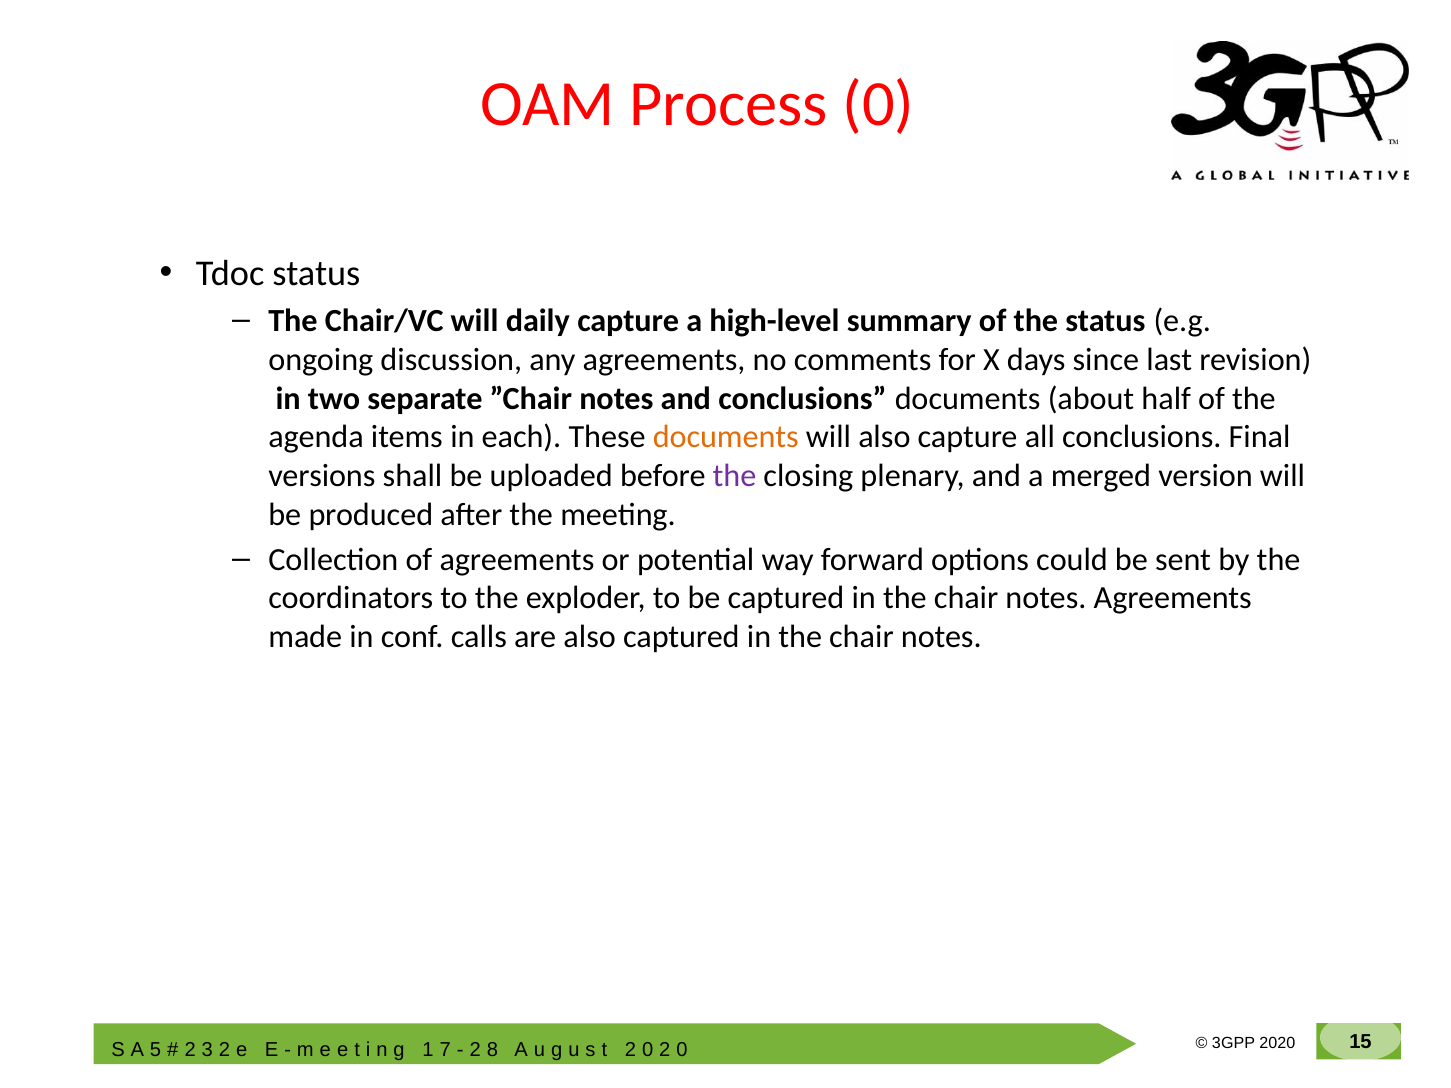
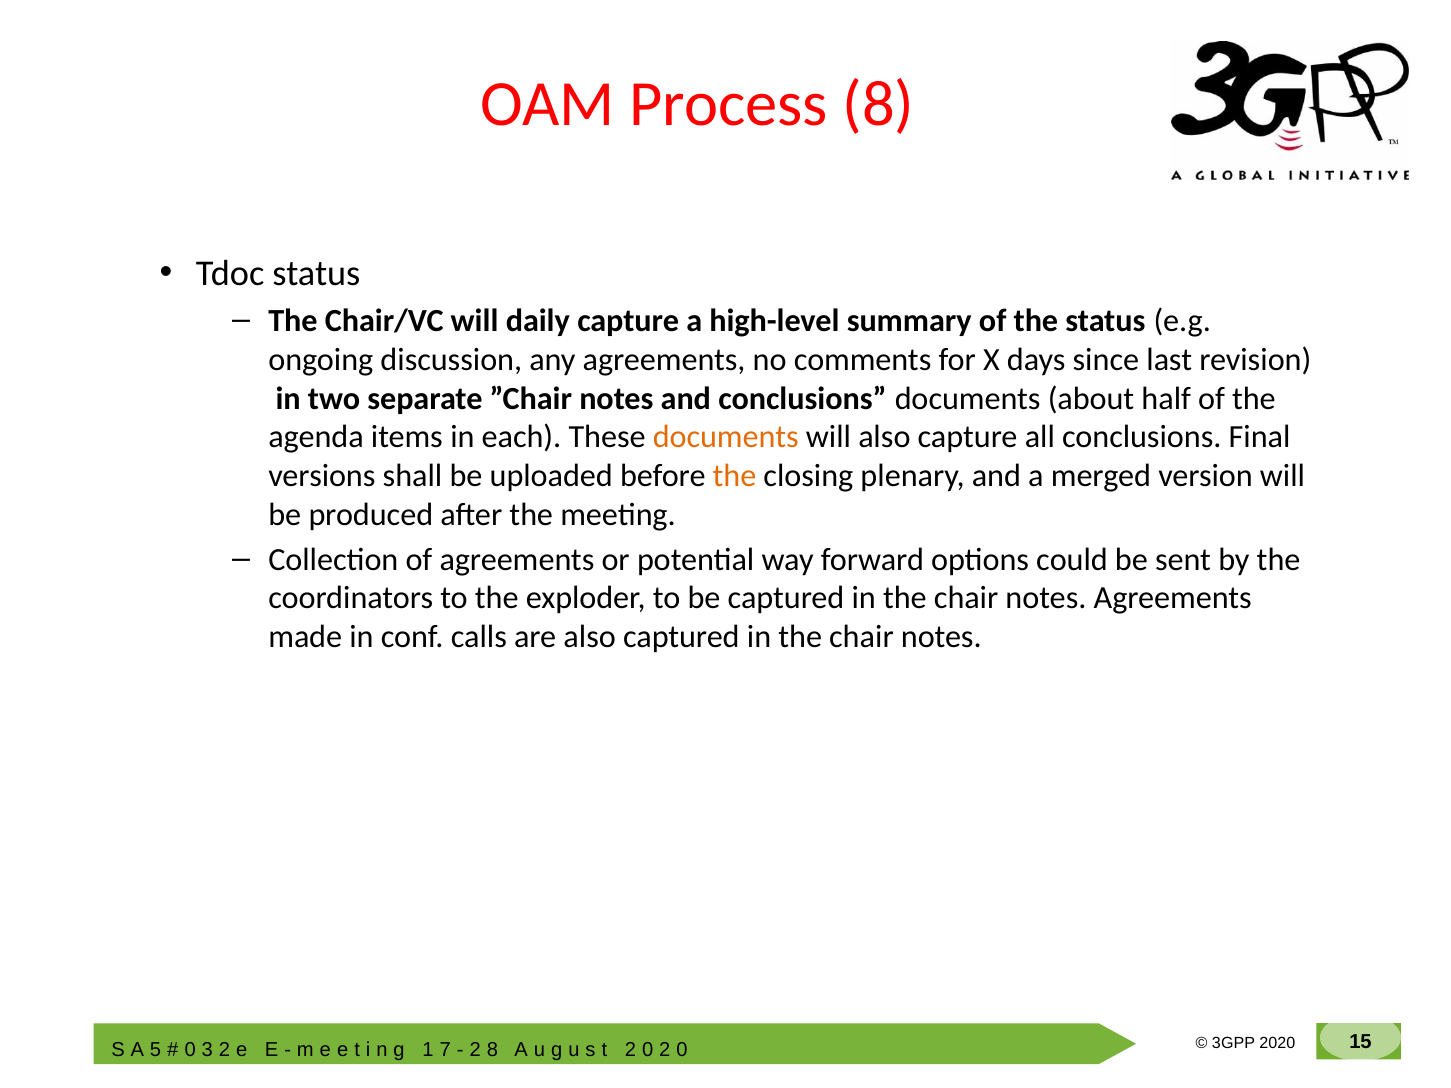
Process 0: 0 -> 8 (879, 104)
the colour: purple -> orange (734, 476)
2: 2 -> 0 (190, 1050)
